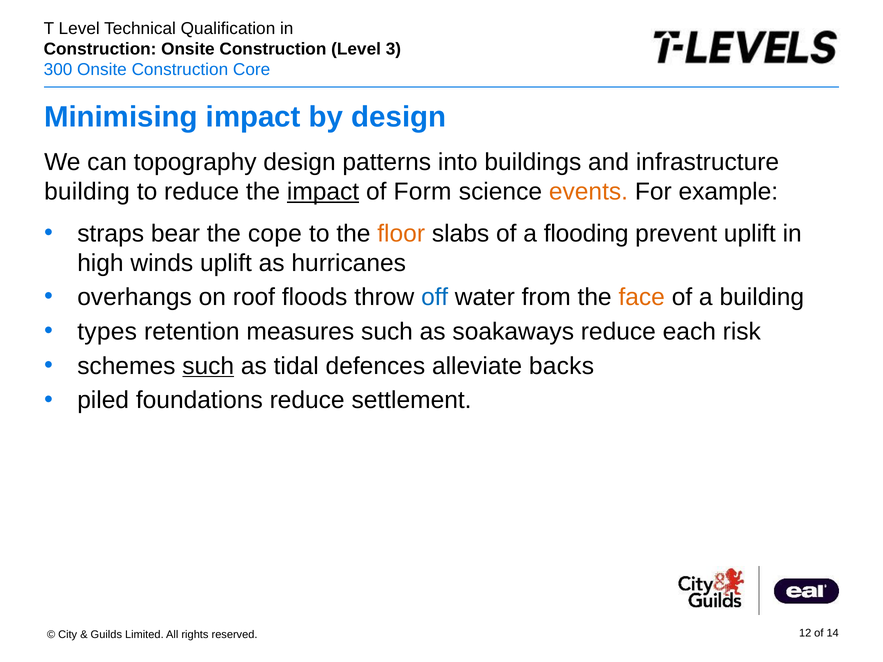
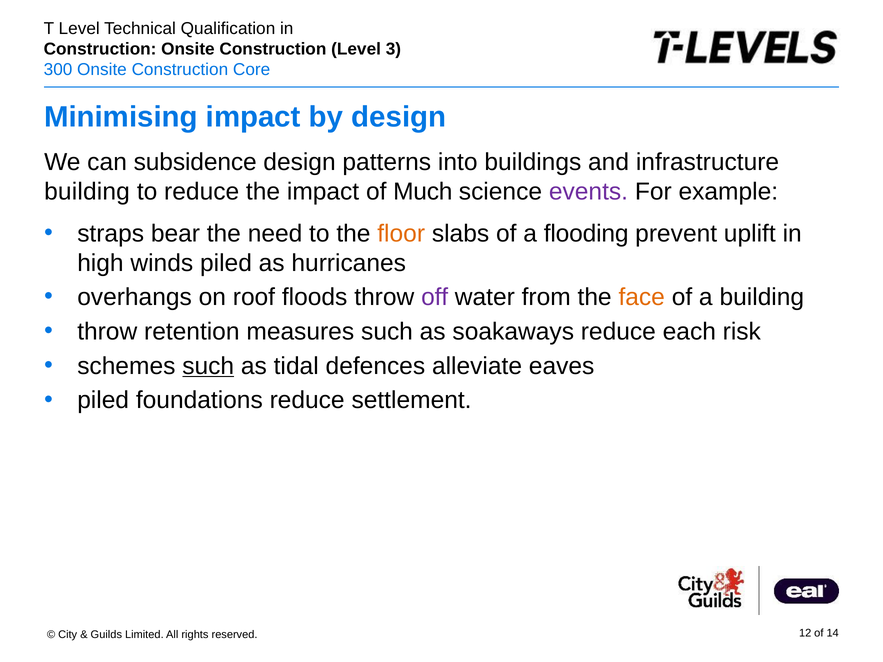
topography: topography -> subsidence (195, 162)
impact underline: present -> none (323, 192)
Form: Form -> Much (423, 192)
events colour: orange -> purple (588, 192)
cope: cope -> need (275, 234)
winds uplift: uplift -> piled (226, 263)
off colour: blue -> purple (435, 297)
types: types -> throw (107, 332)
backs: backs -> eaves (562, 366)
